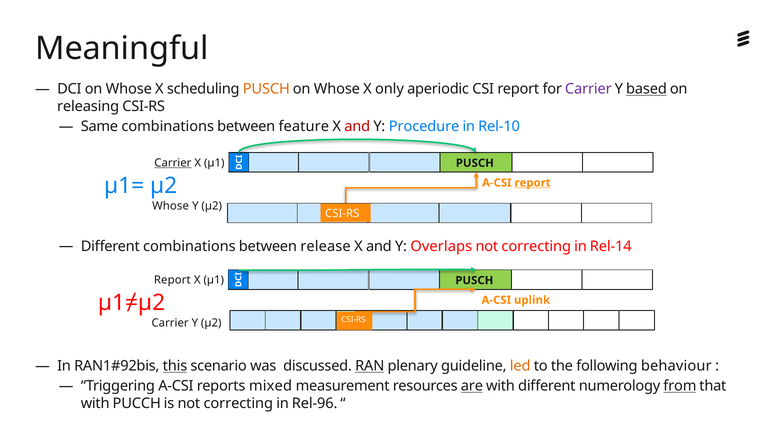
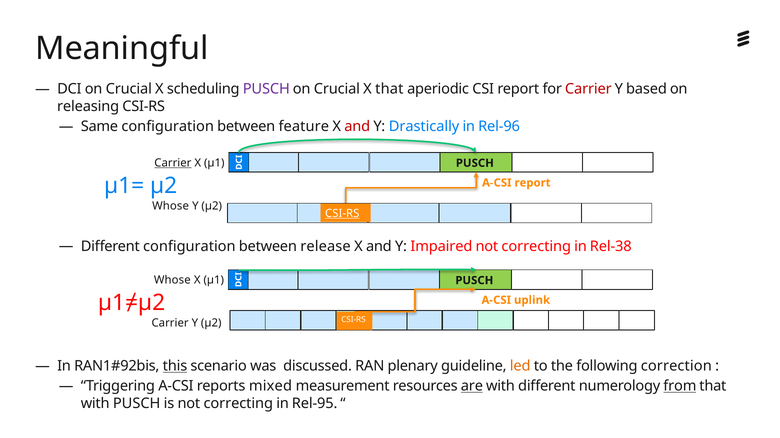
DCI on Whose: Whose -> Crucial (129, 89)
PUSCH colour: orange -> purple (266, 89)
Whose: Whose -> Crucial (337, 89)
X only: only -> that (389, 89)
Carrier colour: purple -> red (588, 89)
based underline: present -> none (646, 89)
Same combinations: combinations -> configuration (168, 127)
Procedure: Procedure -> Drastically (424, 127)
Rel-10: Rel-10 -> Rel-96 (499, 127)
report underline: present -> none (533, 183)
CSI-RS underline: none -> present (342, 214)
Different combinations: combinations -> configuration (189, 247)
Overlaps: Overlaps -> Impaired (441, 247)
Rel-14: Rel-14 -> Rel-38 (611, 247)
Report: Report -> Whose (172, 281)
RAN underline: present -> none (370, 367)
behaviour: behaviour -> correction (676, 367)
with PUCCH: PUCCH -> PUSCH (137, 404)
Rel-96: Rel-96 -> Rel-95 (315, 404)
